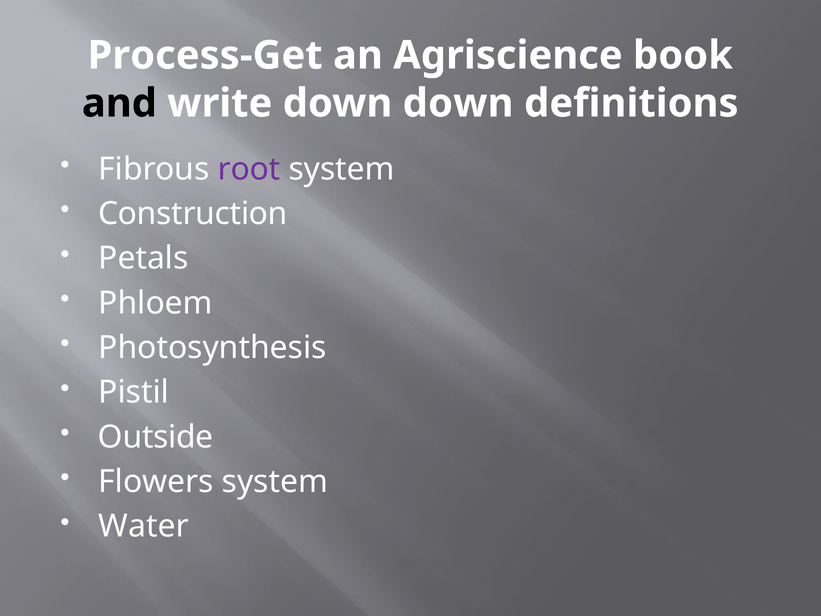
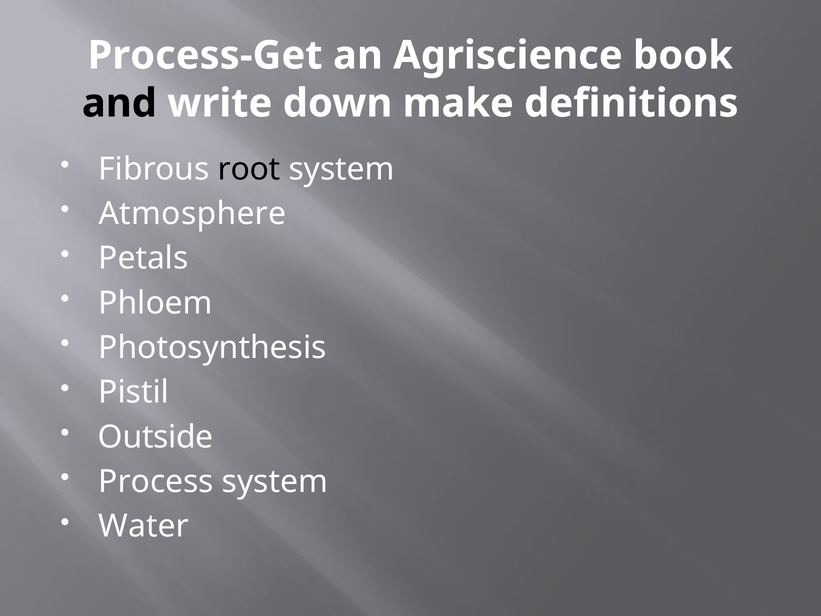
down down: down -> make (458, 103)
root colour: purple -> black (249, 169)
Construction: Construction -> Atmosphere (193, 214)
Flowers: Flowers -> Process (156, 482)
